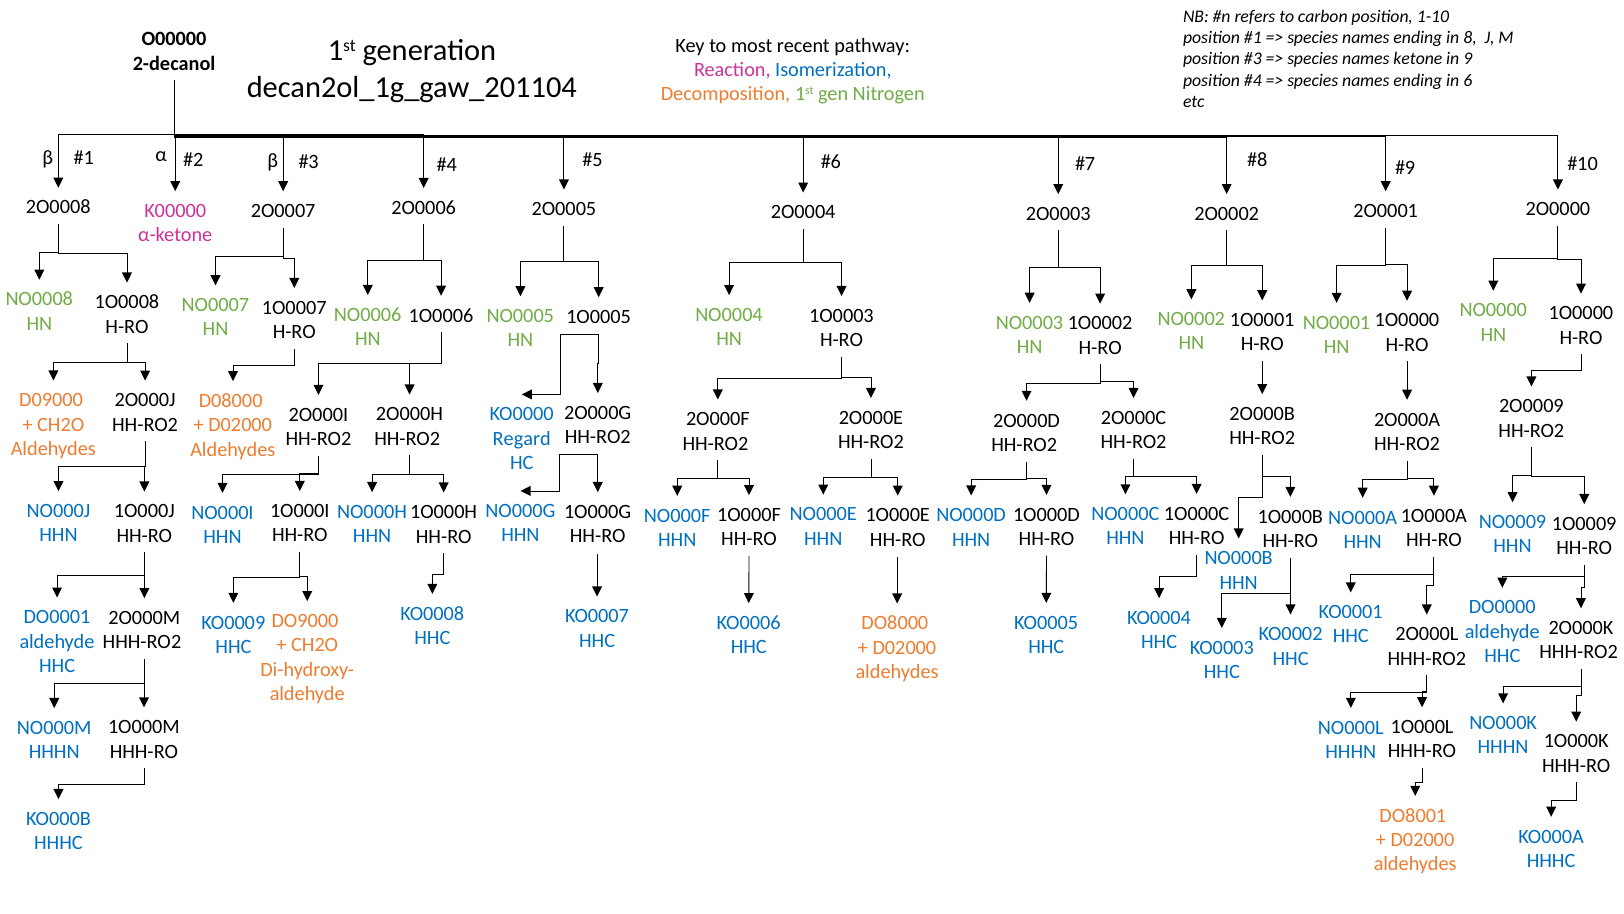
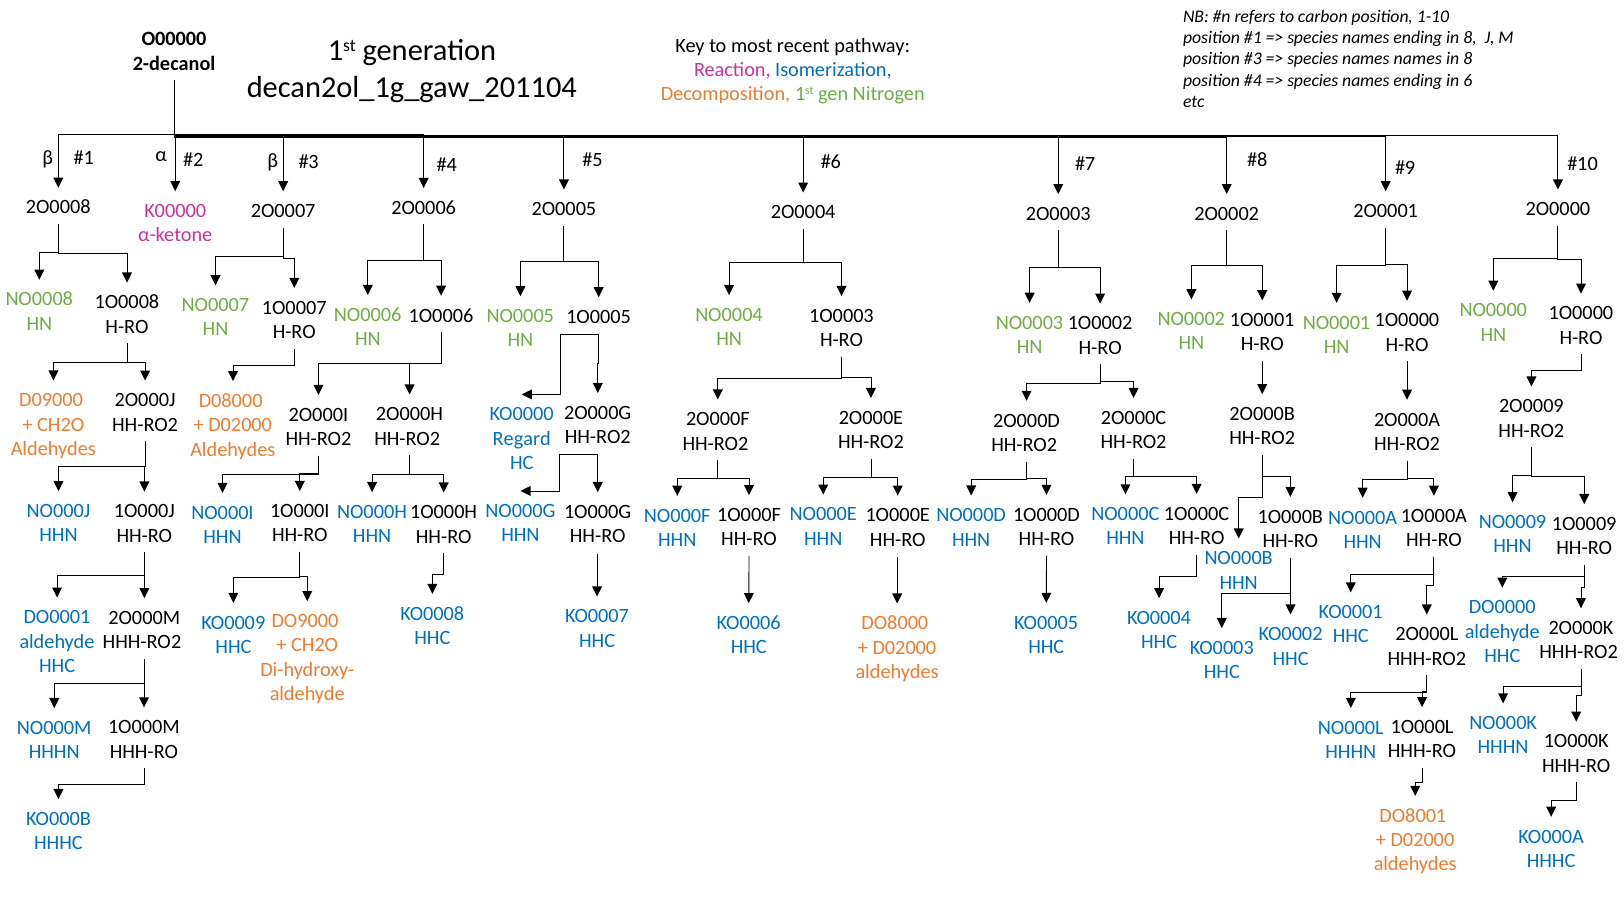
names ketone: ketone -> names (1418, 59)
9: 9 -> 8 (1468, 59)
